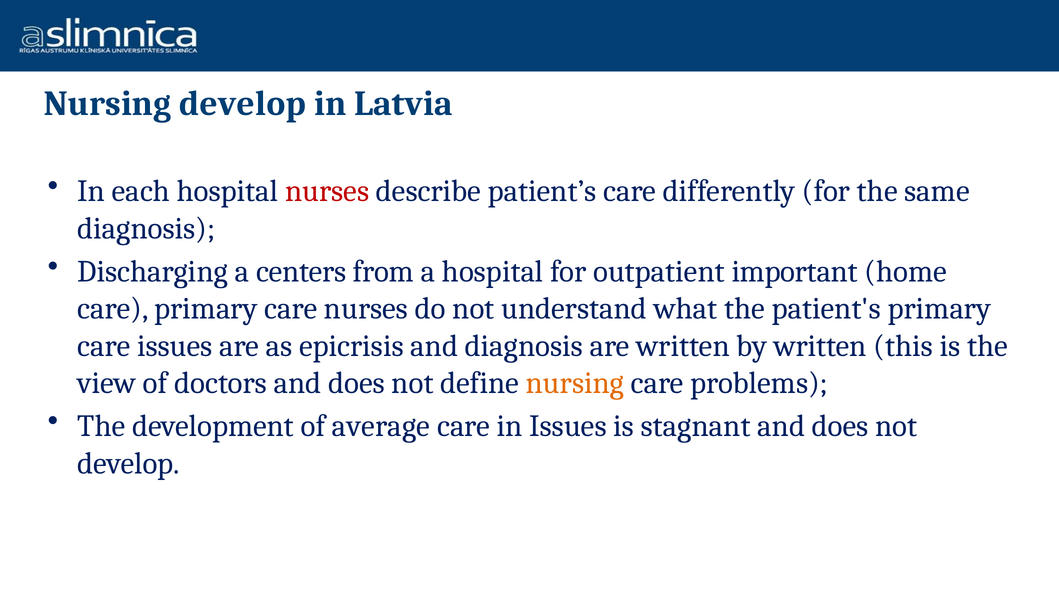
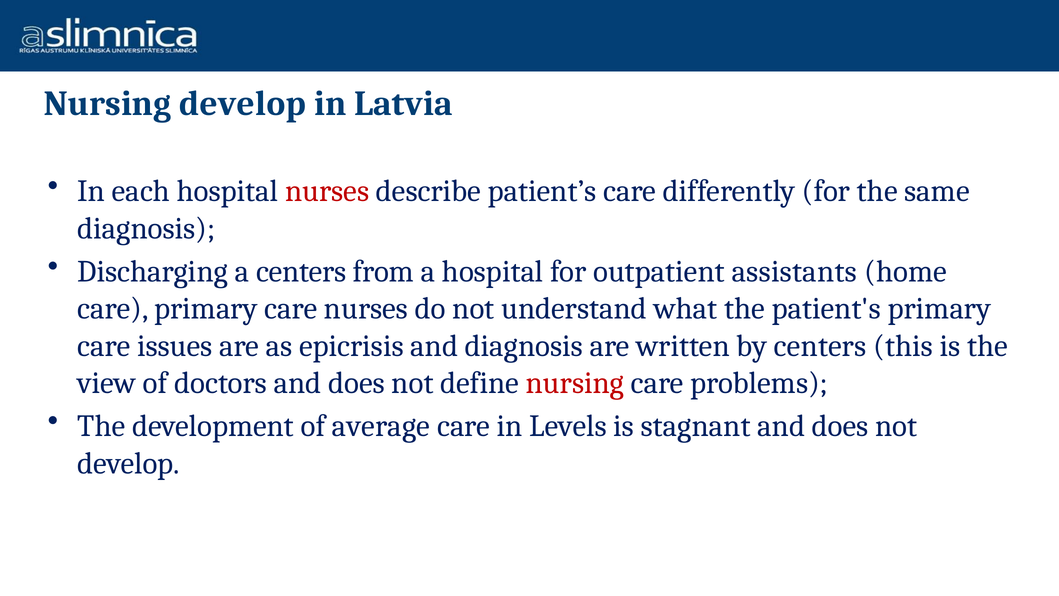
important: important -> assistants (794, 271)
by written: written -> centers (820, 346)
nursing colour: orange -> red (575, 383)
in Issues: Issues -> Levels (568, 426)
